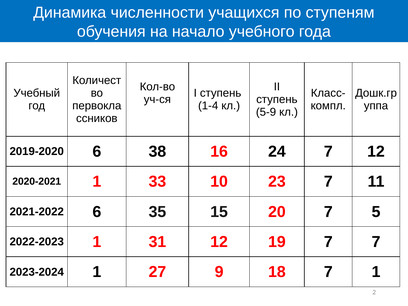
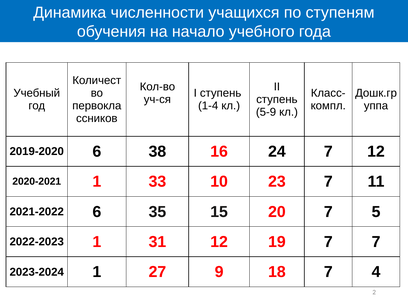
7 1: 1 -> 4 (376, 272)
